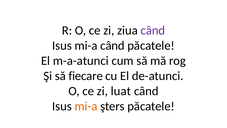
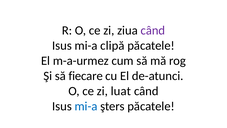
mi-a când: când -> clipă (112, 45)
m-a-atunci: m-a-atunci -> m-a-urmez (81, 61)
mi-a colour: orange -> blue (86, 106)
